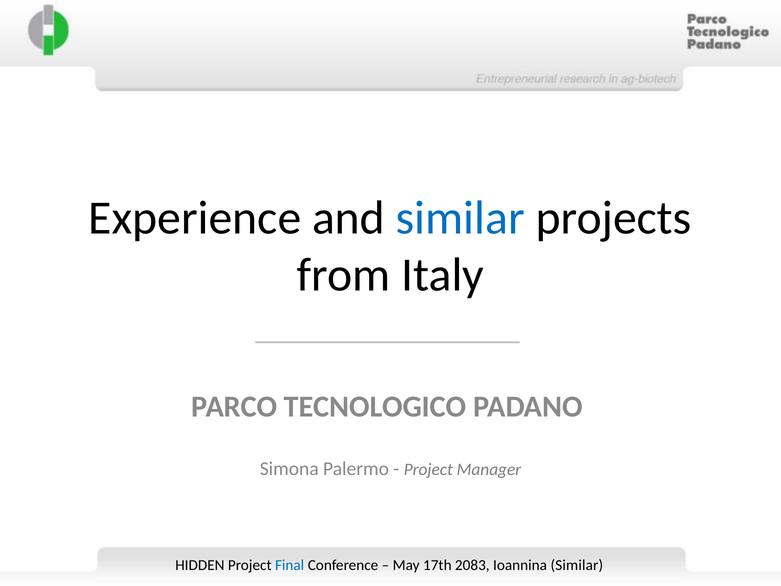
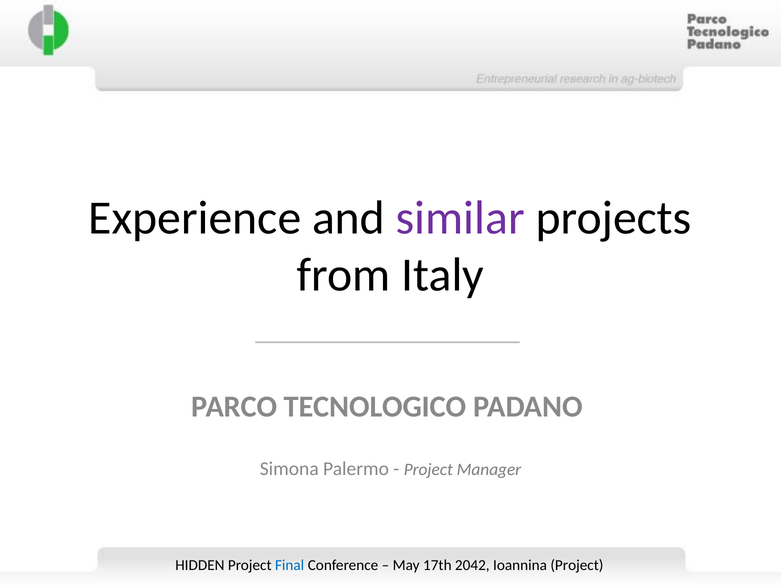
similar colour: blue -> purple (460, 218)
2083: 2083 -> 2042 (472, 565)
Ioannina Similar: Similar -> Project (577, 565)
